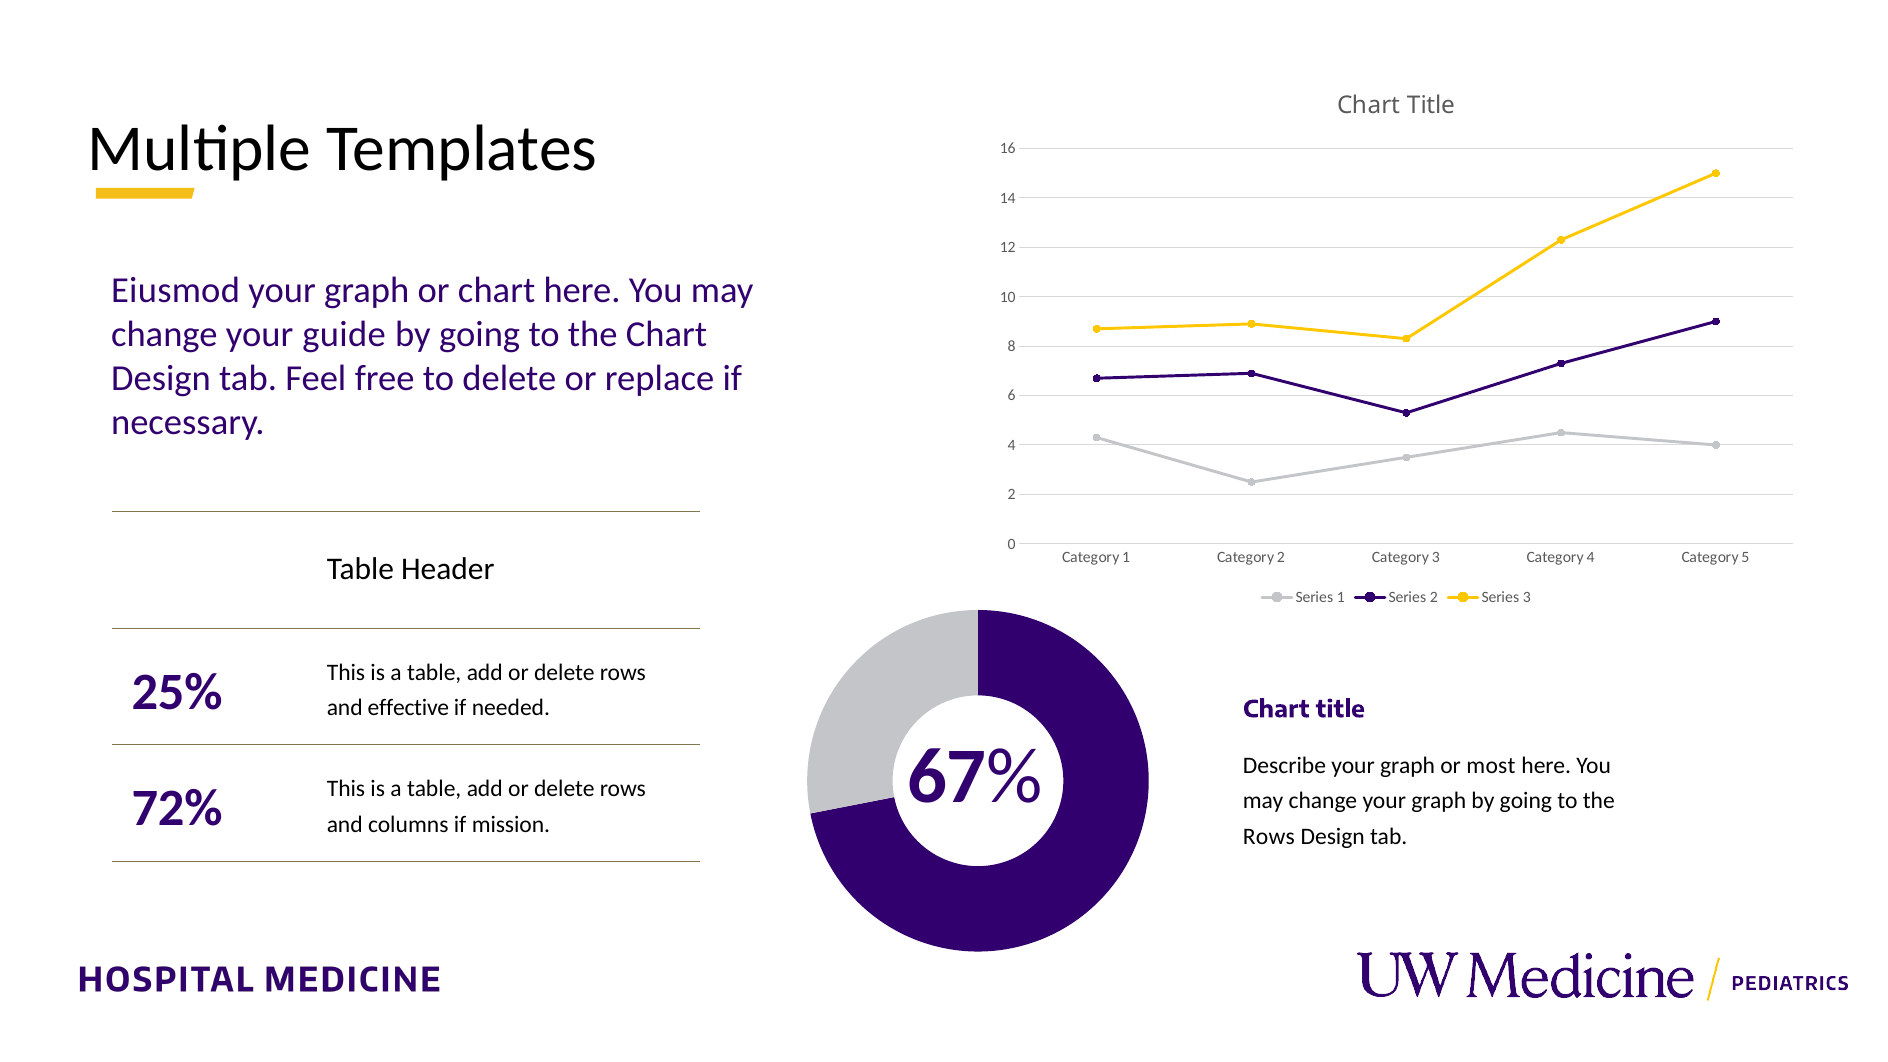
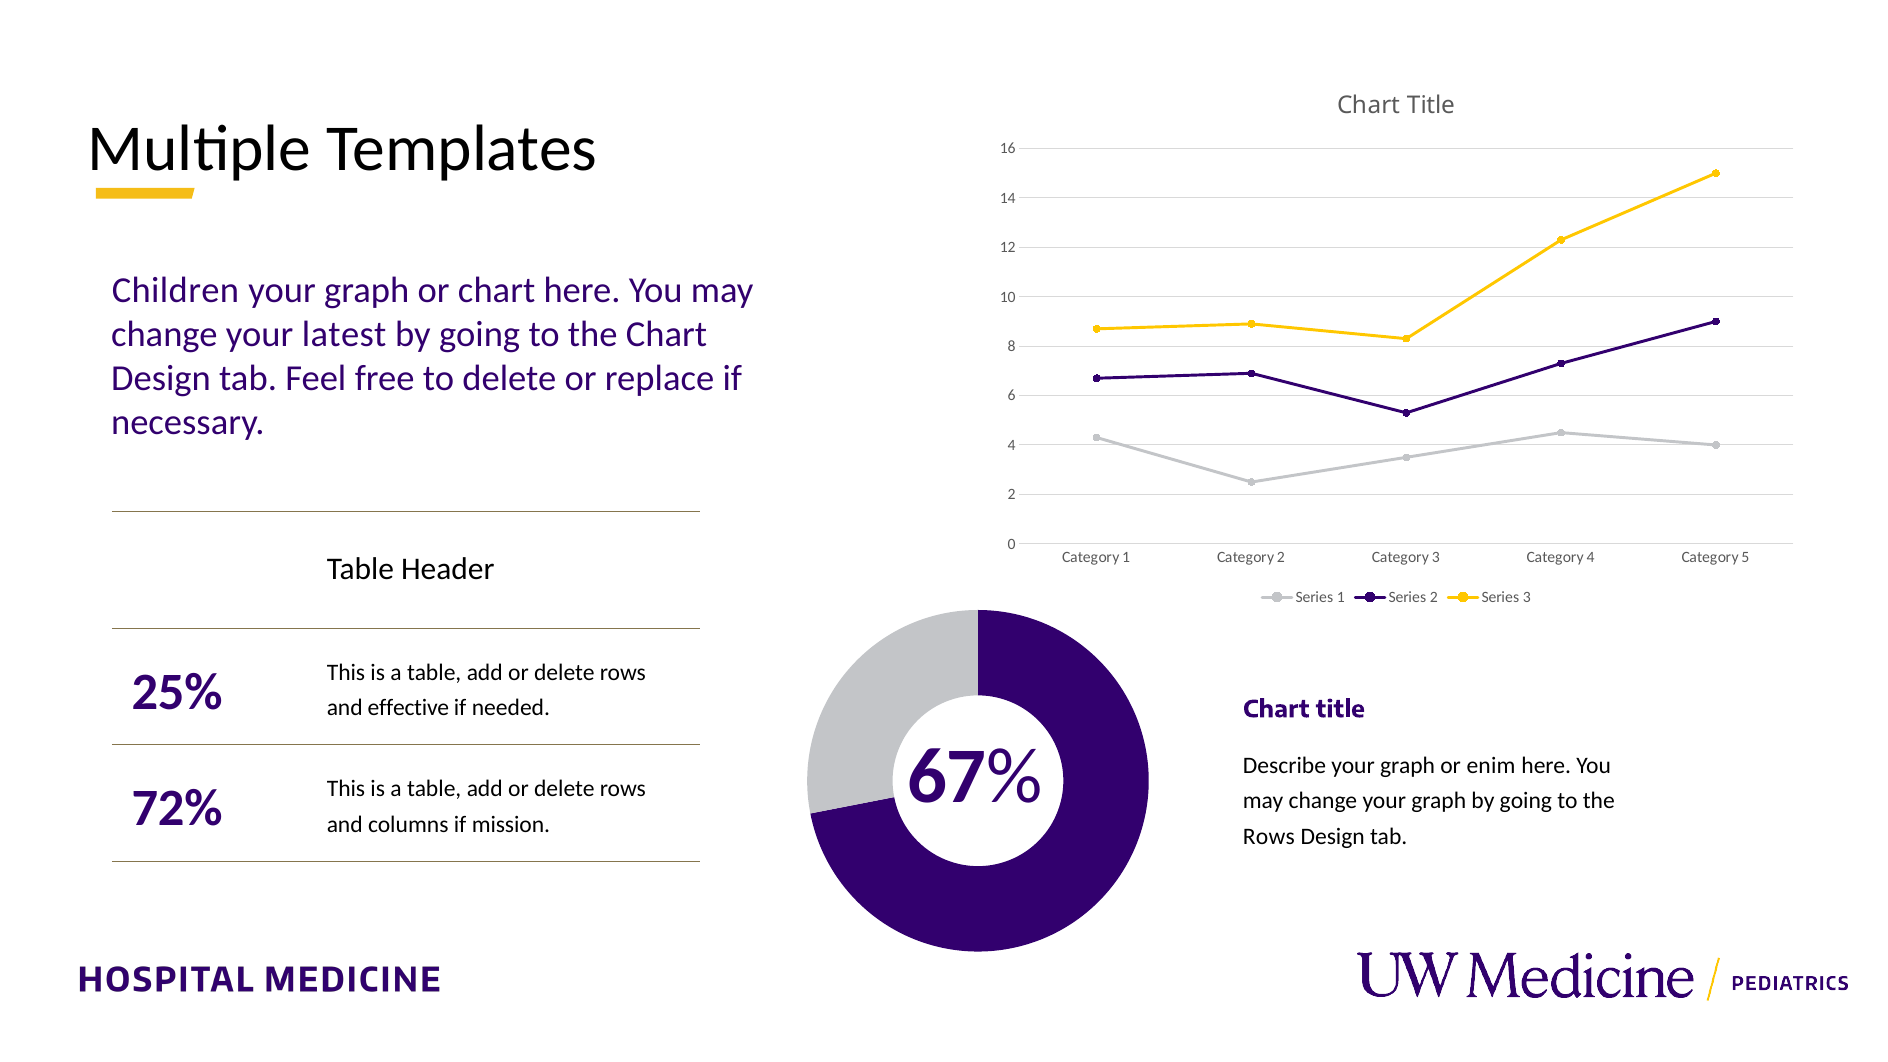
Eiusmod: Eiusmod -> Children (175, 290)
guide: guide -> latest (344, 334)
most: most -> enim (1491, 765)
